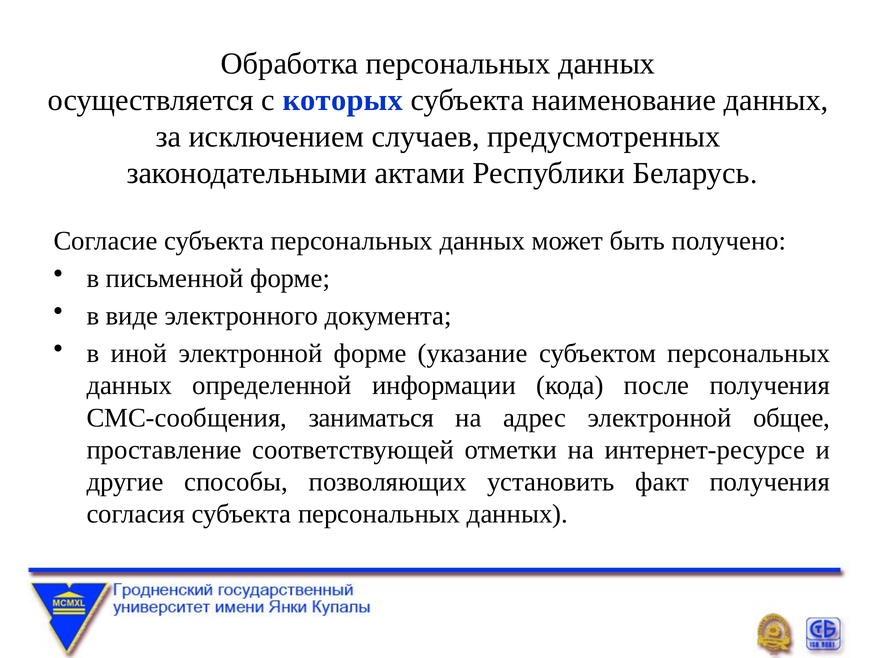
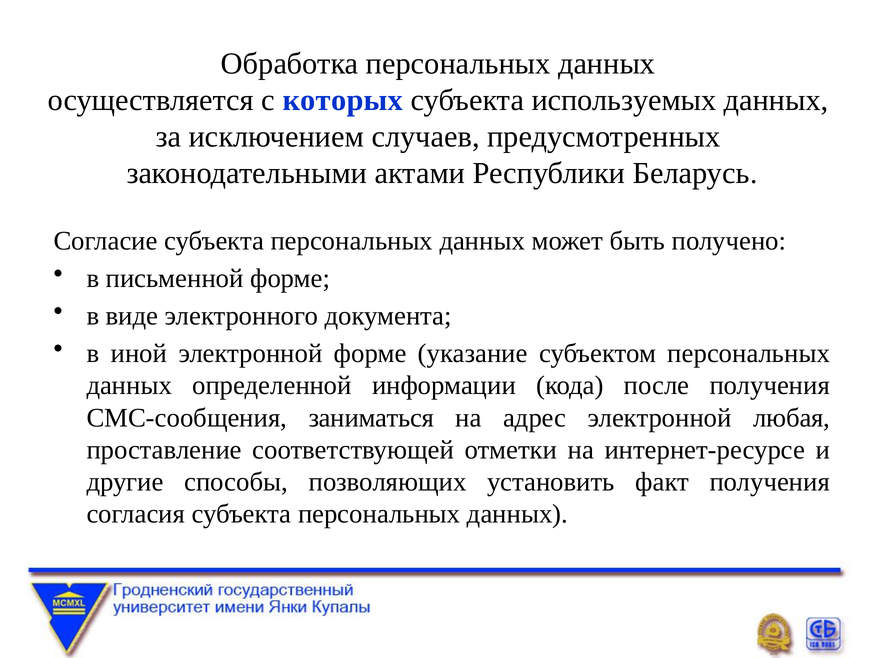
наименование: наименование -> используемых (624, 100)
общее: общее -> любая (792, 418)
